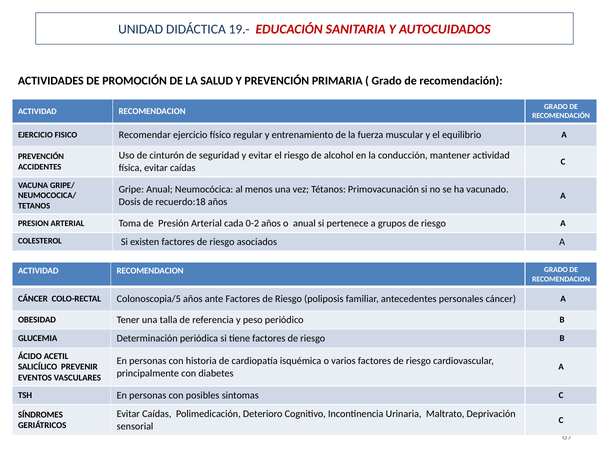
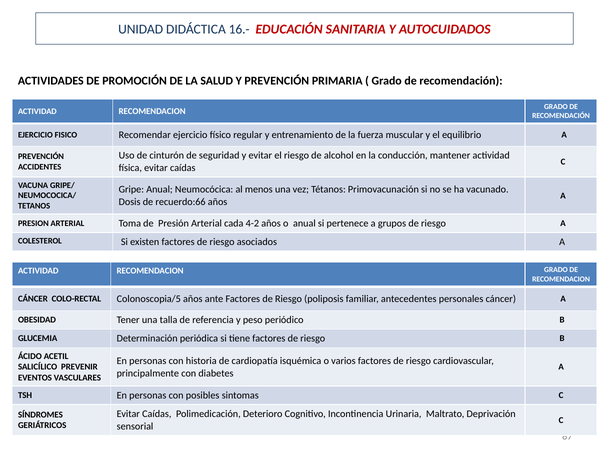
19.-: 19.- -> 16.- (239, 29)
recuerdo:18: recuerdo:18 -> recuerdo:66 (181, 202)
0-2: 0-2 -> 4-2 (252, 223)
